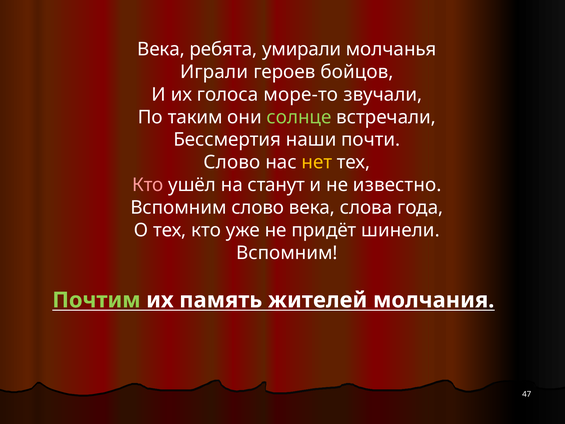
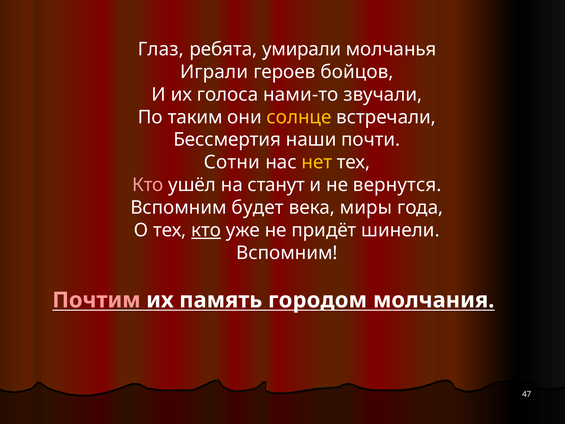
Века: Века -> Глаз (161, 49)
море-то: море-то -> нами-то (301, 94)
солнце colour: light green -> yellow (299, 117)
Слово: Слово -> Сотни (232, 162)
известно: известно -> вернутся (397, 185)
Вспомним слово: слово -> будет (258, 207)
слова: слова -> миры (366, 207)
кто underline: none -> present (206, 230)
Почтим colour: light green -> pink (96, 300)
жителей: жителей -> городом (318, 300)
